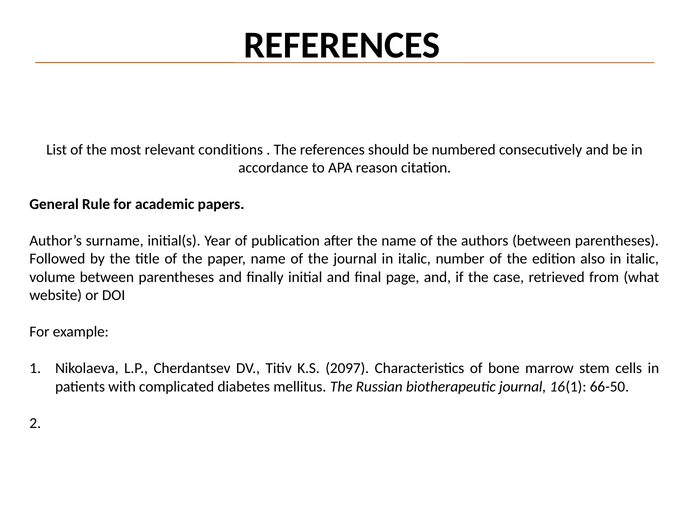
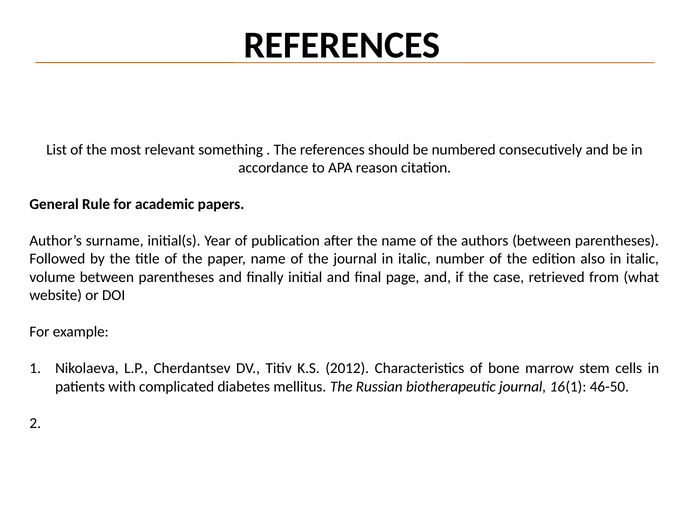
conditions: conditions -> something (231, 150)
2097: 2097 -> 2012 (347, 368)
66-50: 66-50 -> 46-50 (609, 387)
